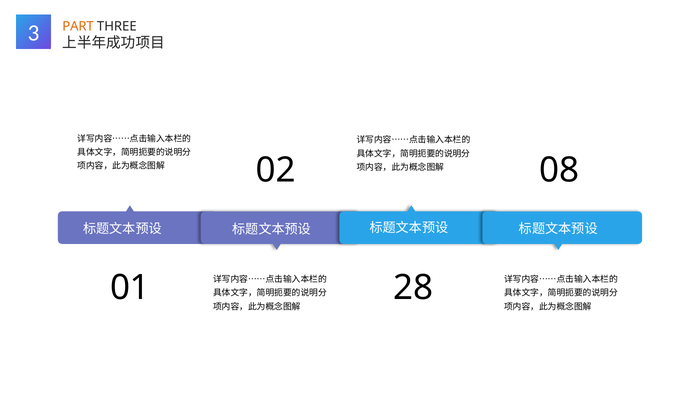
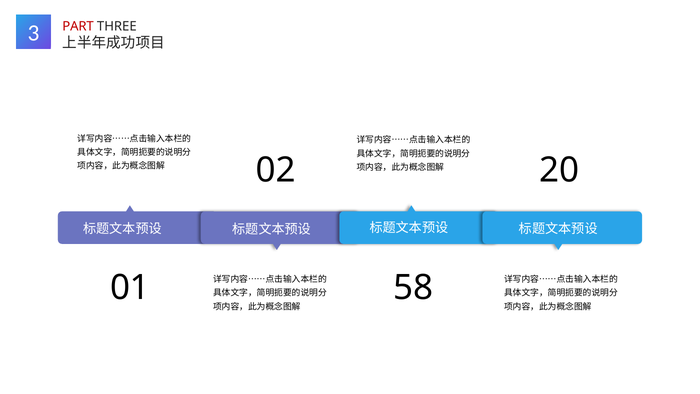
PART colour: orange -> red (78, 26)
08: 08 -> 20 (559, 170)
28: 28 -> 58 (413, 287)
